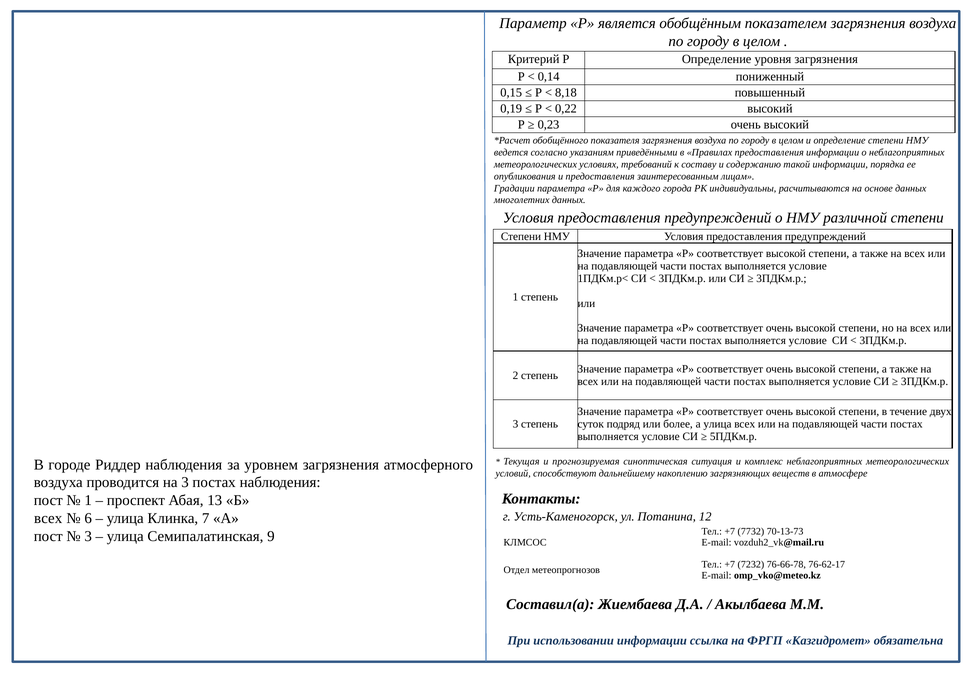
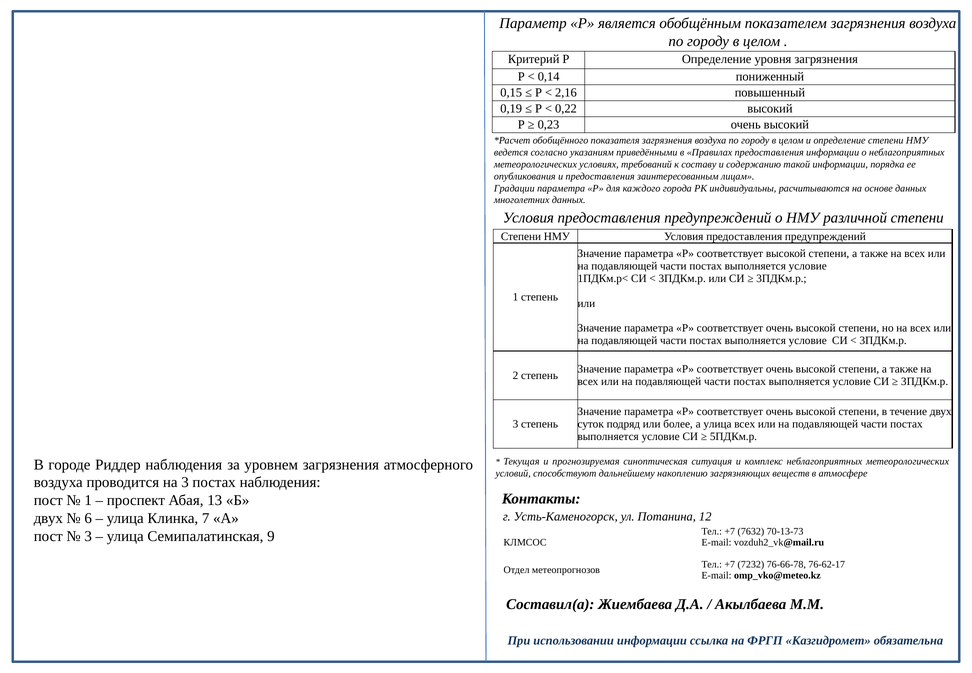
8,18: 8,18 -> 2,16 (566, 93)
всех: всех -> двух (48, 518)
7732: 7732 -> 7632 (751, 531)
